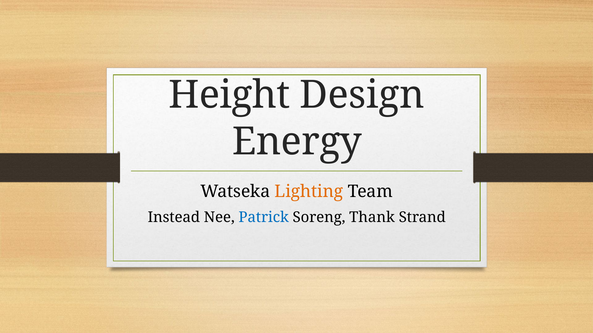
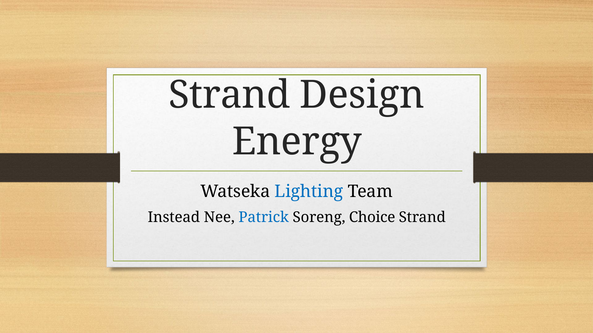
Height: Height -> Strand (229, 95)
Lighting colour: orange -> blue (309, 192)
Thank: Thank -> Choice (372, 217)
